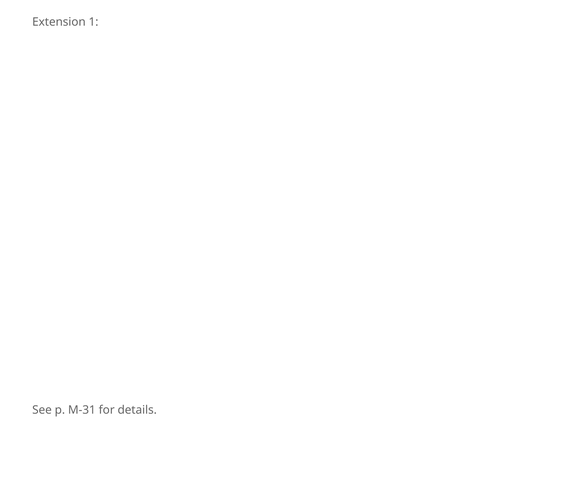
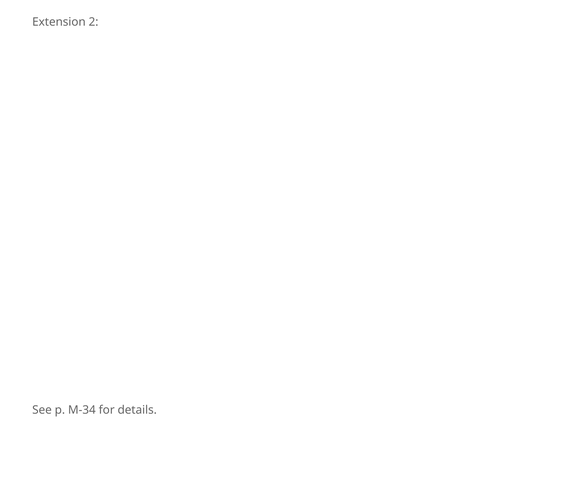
1: 1 -> 2 (94, 22)
M-31: M-31 -> M-34 (82, 410)
